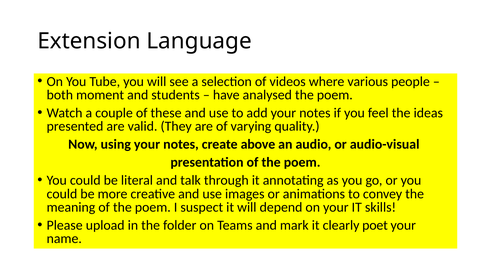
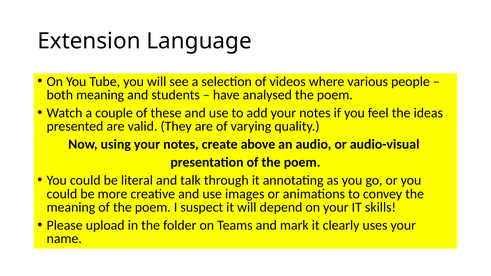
both moment: moment -> meaning (100, 95)
poet: poet -> uses (375, 225)
